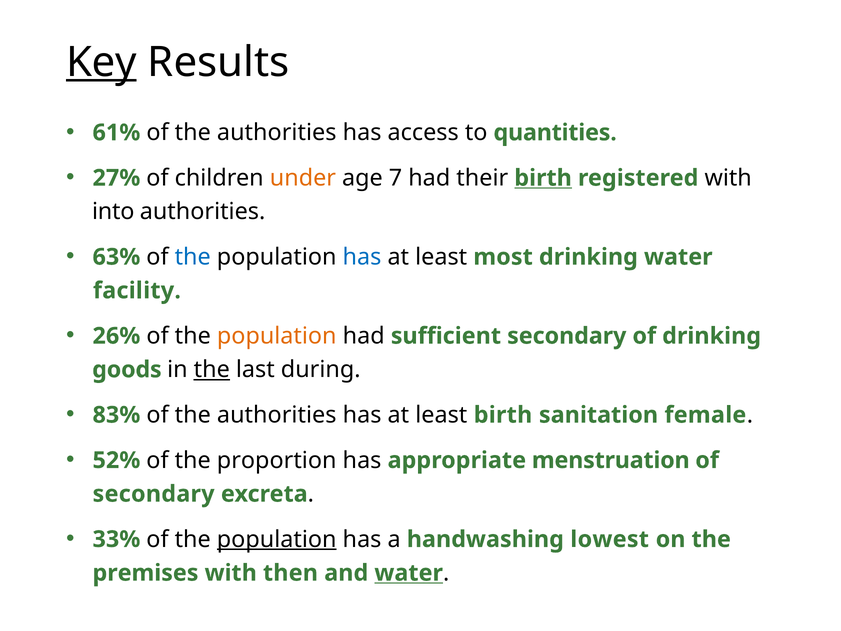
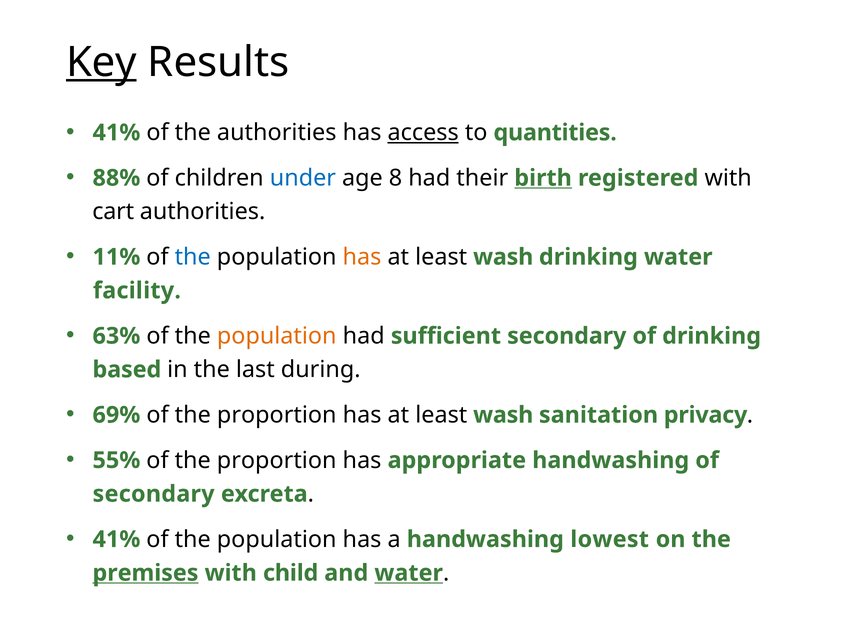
61%: 61% -> 41% (116, 133)
access underline: none -> present (423, 133)
27%: 27% -> 88% (116, 178)
under colour: orange -> blue (303, 178)
7: 7 -> 8 (396, 178)
into: into -> cart (113, 212)
63%: 63% -> 11% (116, 257)
has colour: blue -> orange (362, 257)
most: most -> wash (503, 257)
26%: 26% -> 63% (116, 336)
goods: goods -> based (127, 369)
the underline: present -> none (212, 369)
83%: 83% -> 69% (116, 415)
authorities: authorities -> proportion (277, 415)
birth: birth -> wash (503, 415)
female: female -> privacy (706, 415)
52%: 52% -> 55% (116, 460)
appropriate menstruation: menstruation -> handwashing (611, 460)
33%: 33% -> 41% (116, 539)
population underline: present -> none (277, 539)
premises underline: none -> present (145, 573)
then: then -> child (291, 573)
